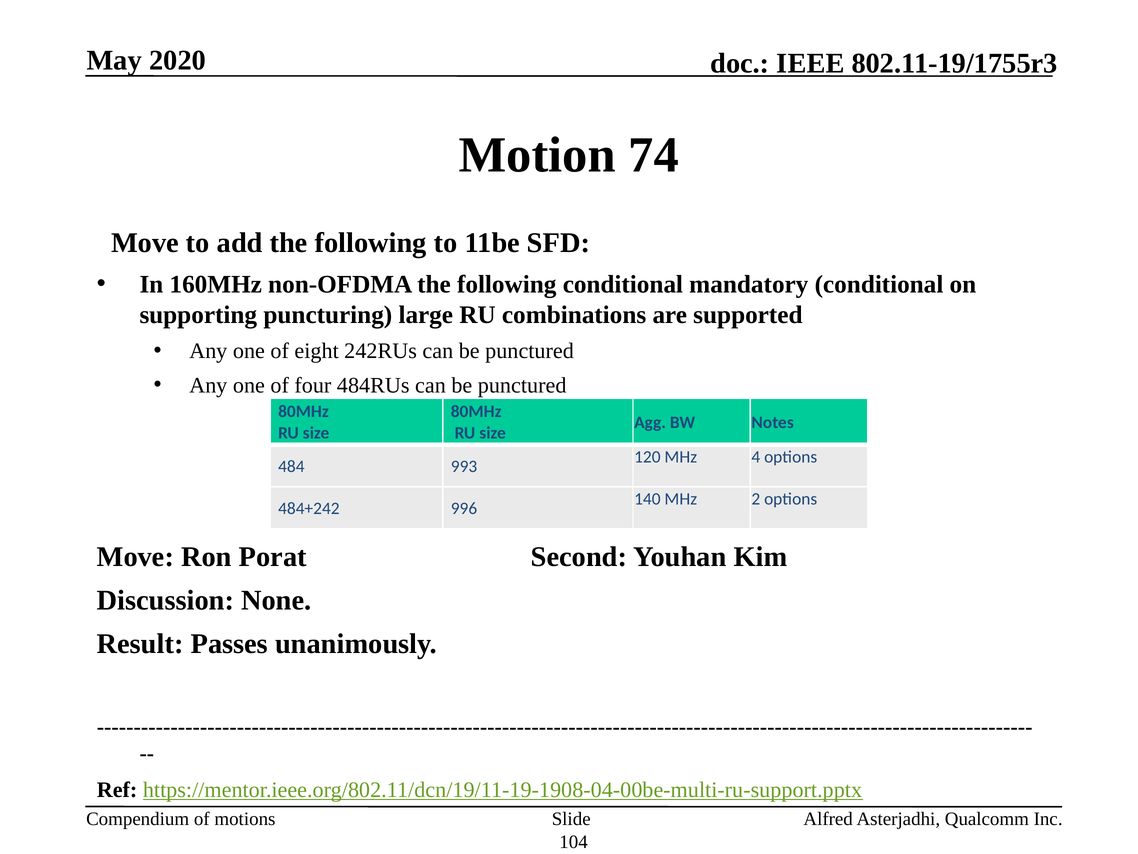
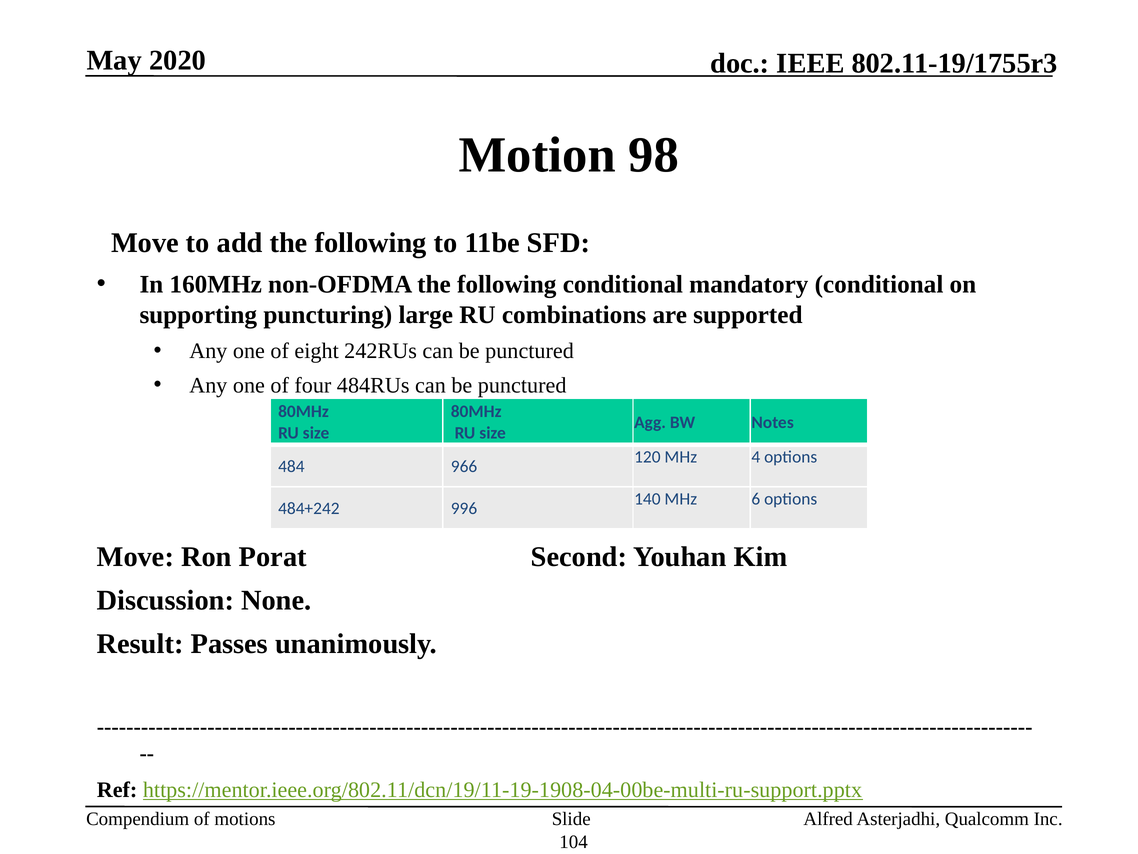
74: 74 -> 98 (654, 155)
993: 993 -> 966 (464, 466)
2: 2 -> 6 (756, 499)
